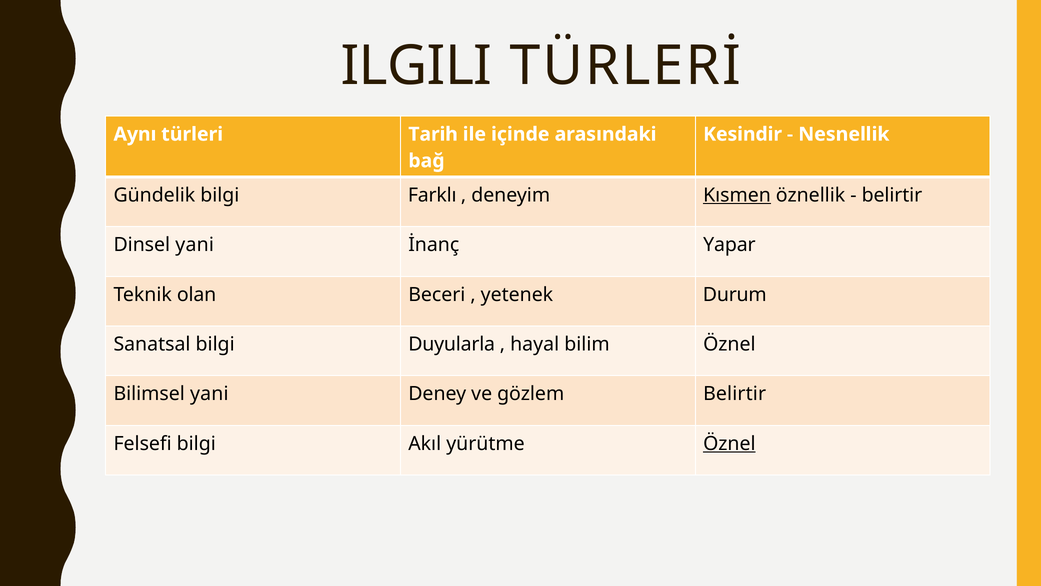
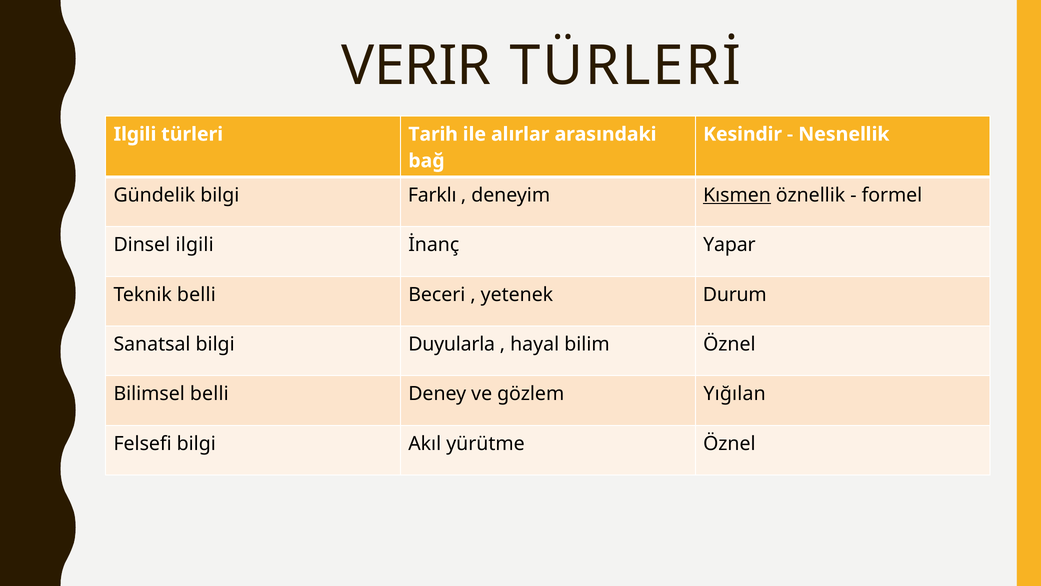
ILGILI: ILGILI -> VERIR (416, 66)
Aynı: Aynı -> Ilgili (135, 134)
içinde: içinde -> alırlar (520, 134)
belirtir: belirtir -> formel (892, 195)
Dinsel yani: yani -> ilgili (195, 245)
Teknik olan: olan -> belli (196, 294)
Bilimsel yani: yani -> belli (209, 394)
gözlem Belirtir: Belirtir -> Yığılan (735, 394)
Öznel underline: present -> none (729, 443)
